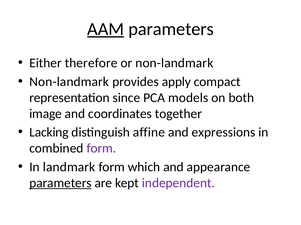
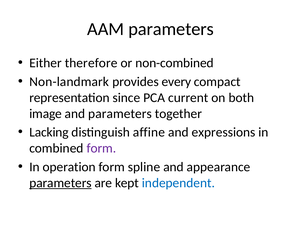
AAM underline: present -> none (106, 29)
or non-landmark: non-landmark -> non-combined (174, 63)
apply: apply -> every (176, 82)
models: models -> current (188, 98)
and coordinates: coordinates -> parameters (120, 114)
landmark: landmark -> operation (69, 168)
which: which -> spline (144, 168)
independent colour: purple -> blue (178, 184)
